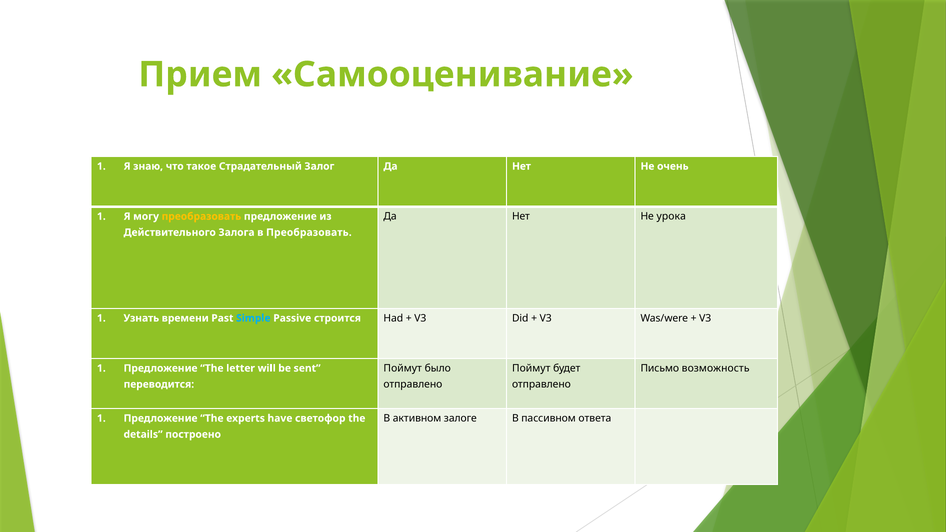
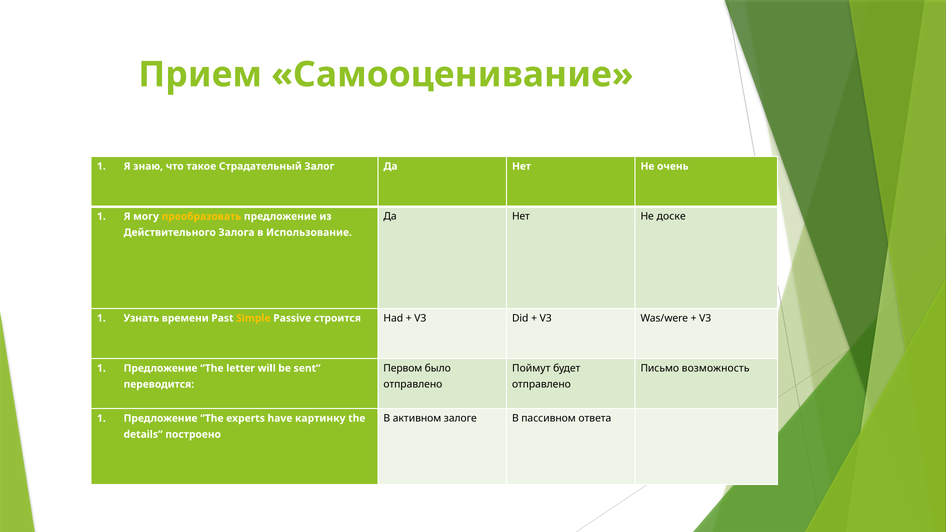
урока: урока -> доске (671, 216)
в Преобразовать: Преобразовать -> Использование (309, 232)
Simple colour: light blue -> yellow (253, 318)
Поймут: Поймут -> Первом (403, 368)
светофор: светофор -> картинку (320, 418)
